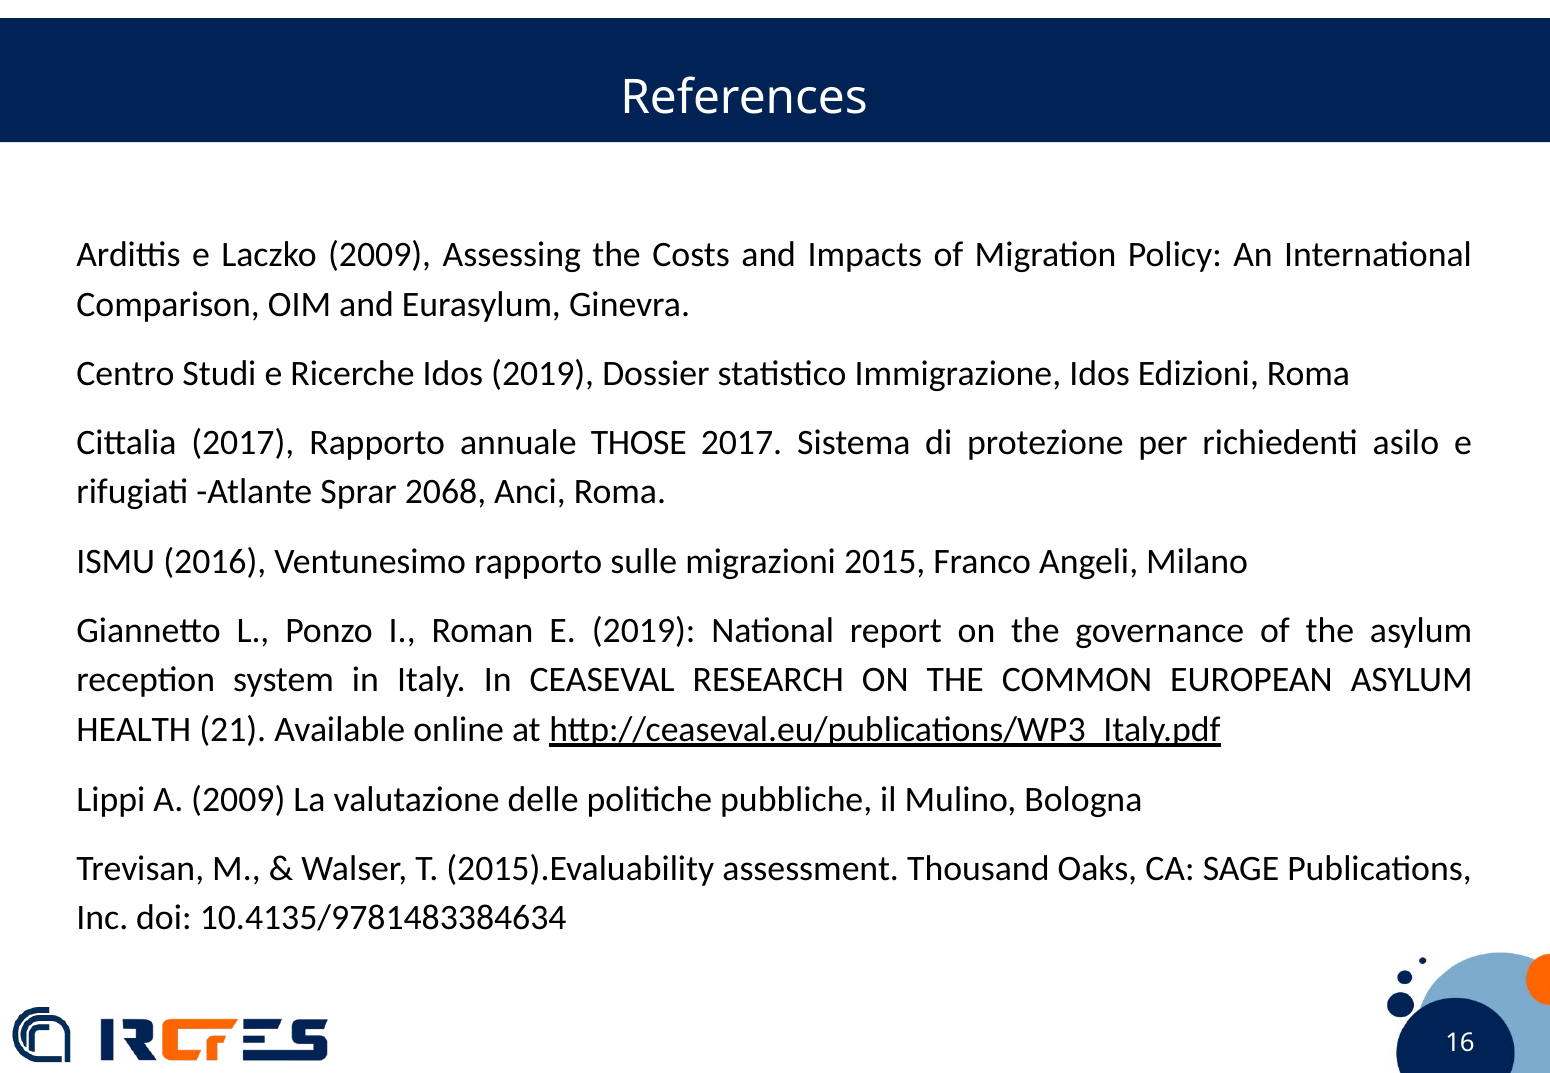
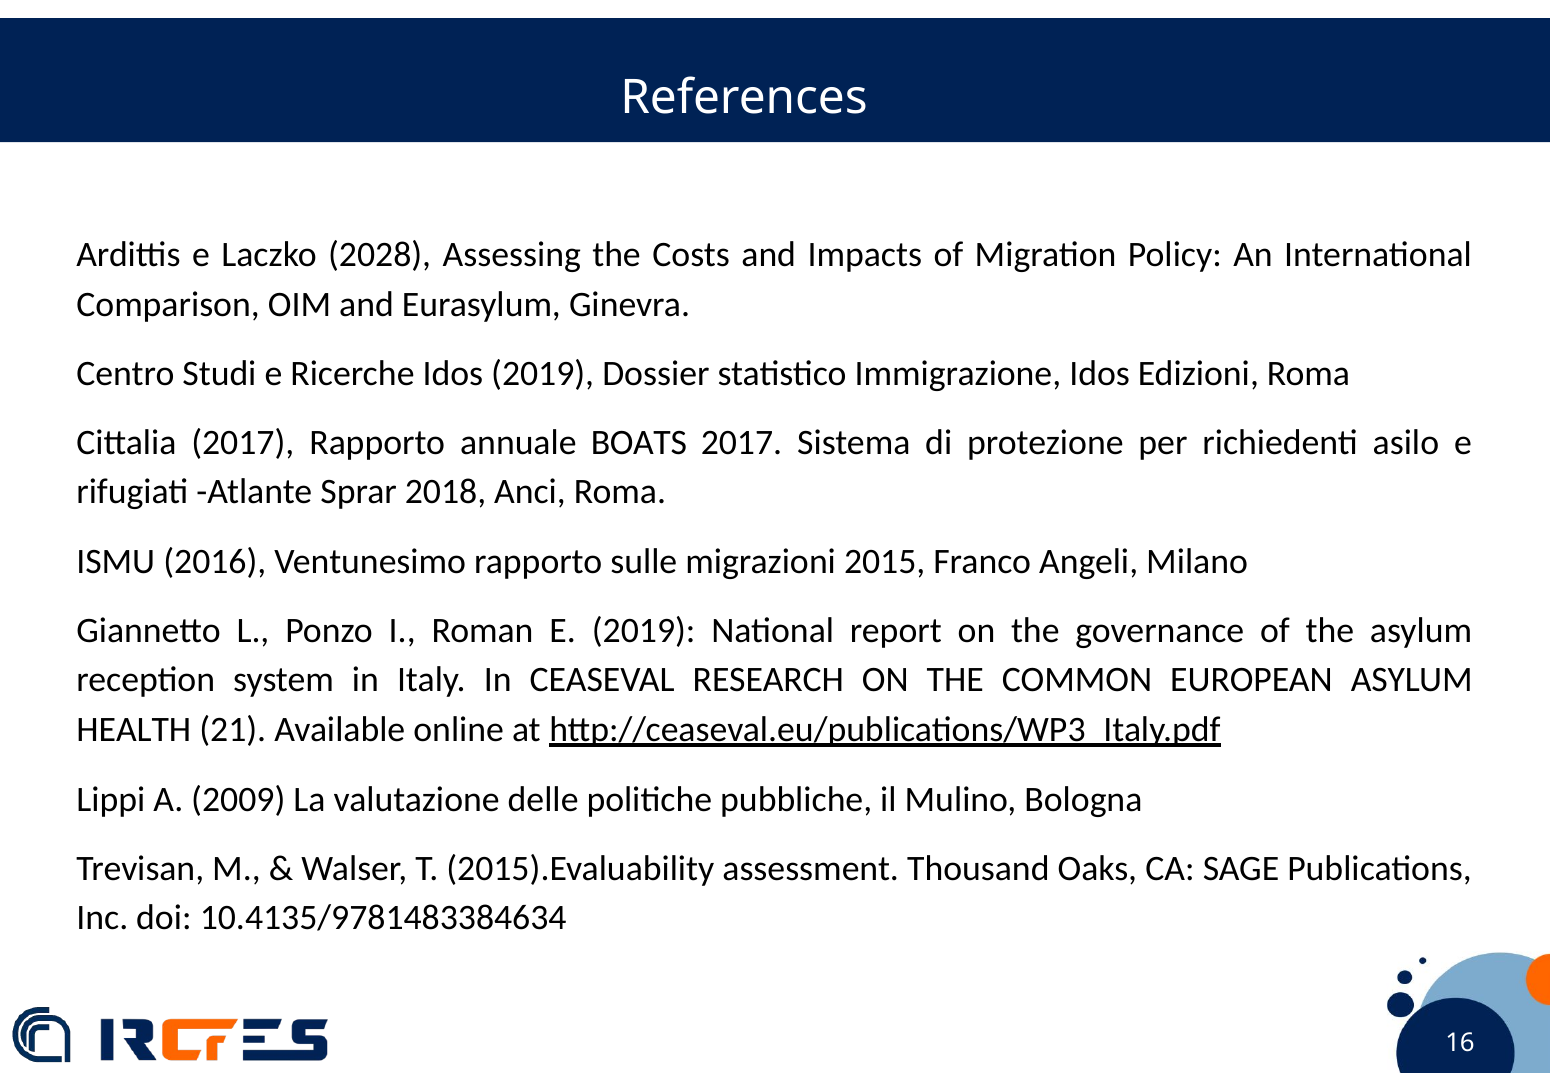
Laczko 2009: 2009 -> 2028 (380, 255)
THOSE: THOSE -> BOATS (639, 443)
2068: 2068 -> 2018 (446, 492)
